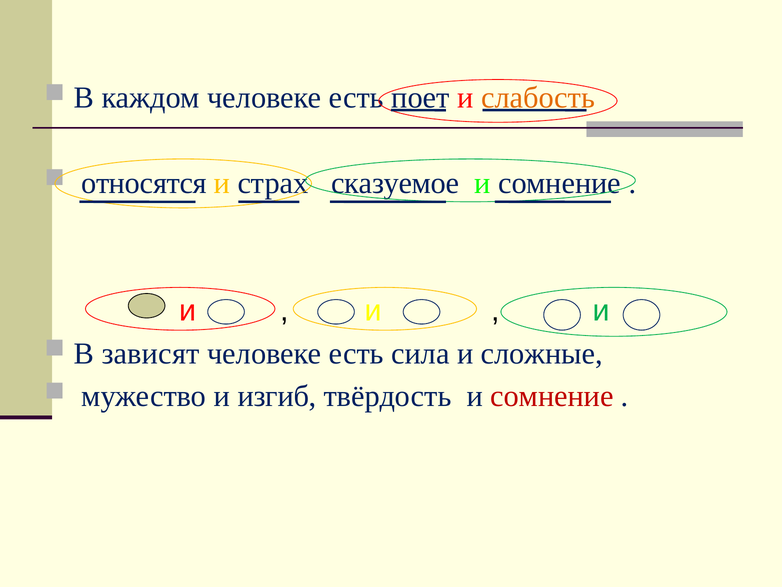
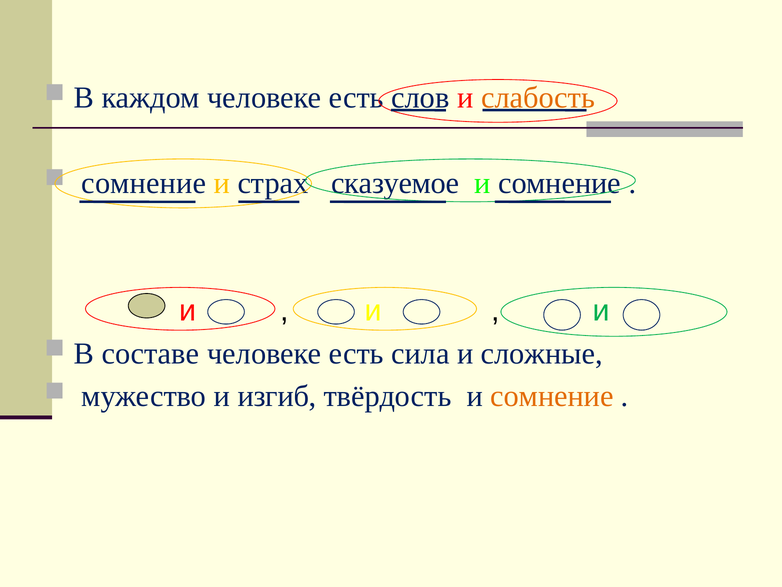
поет: поет -> слов (420, 98)
относятся: относятся -> сомнение (144, 183)
зависят: зависят -> составе (151, 353)
сомнение colour: red -> orange (552, 396)
